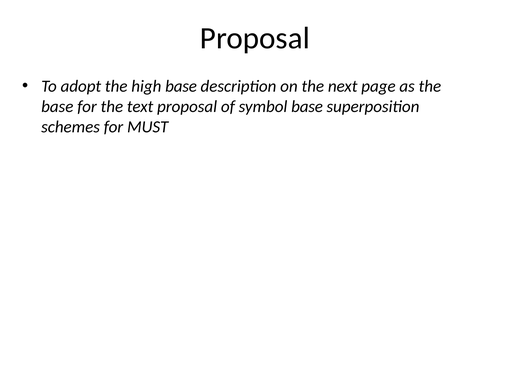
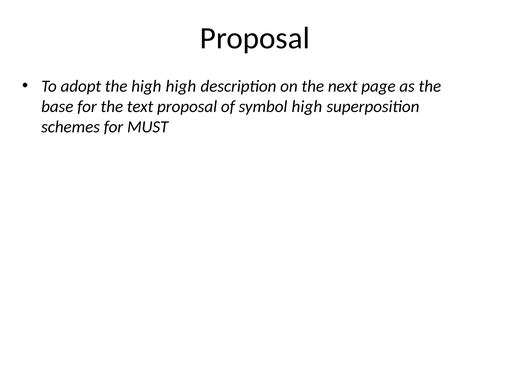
high base: base -> high (181, 86)
symbol base: base -> high (307, 107)
